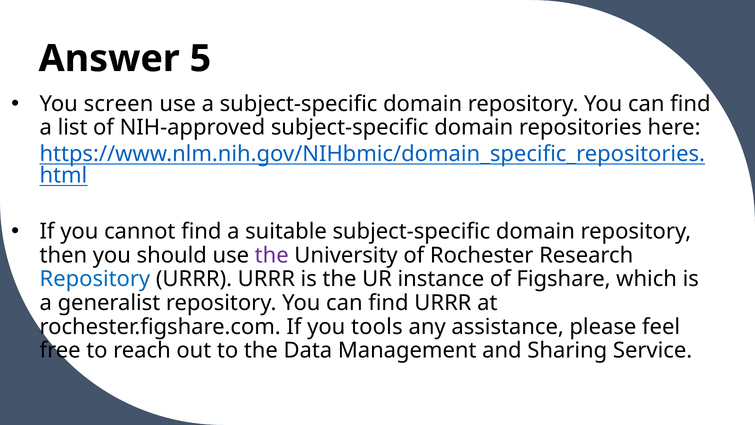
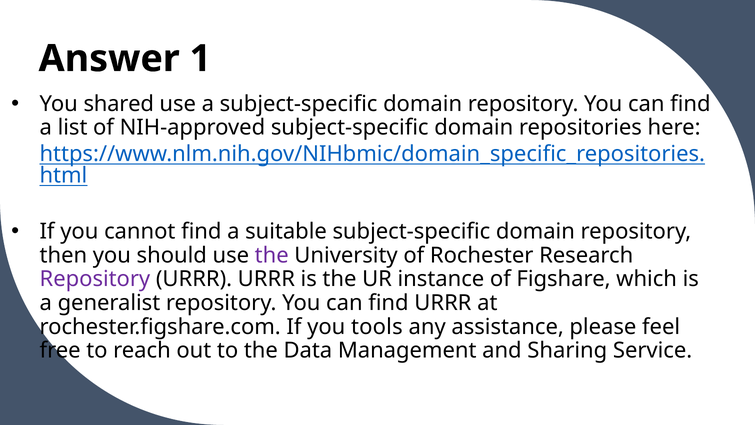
5: 5 -> 1 (200, 59)
screen: screen -> shared (119, 104)
Repository colour: blue -> purple (95, 279)
